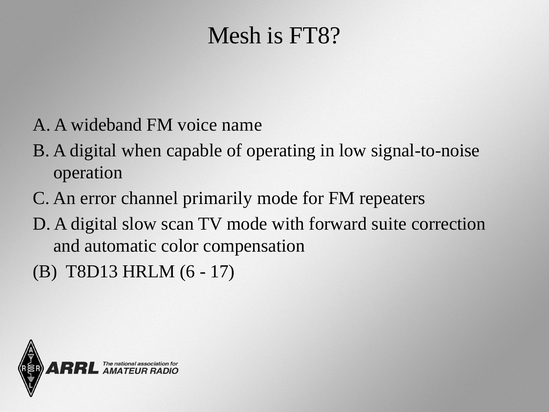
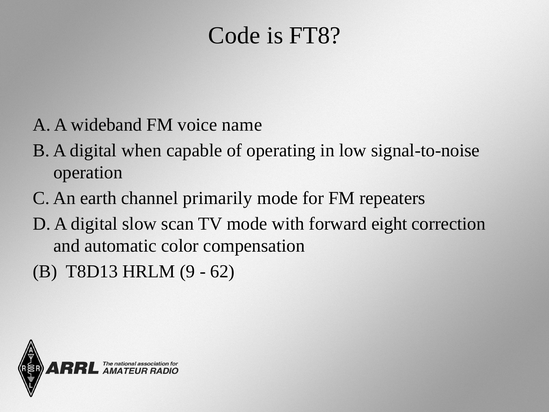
Mesh: Mesh -> Code (234, 36)
error: error -> earth (98, 198)
suite: suite -> eight (389, 224)
6: 6 -> 9 (187, 271)
17: 17 -> 62 (223, 271)
